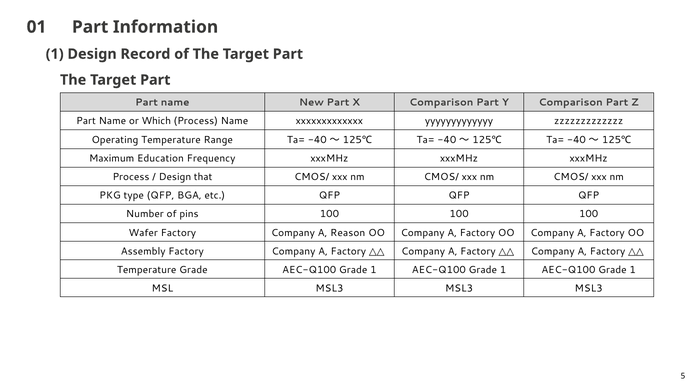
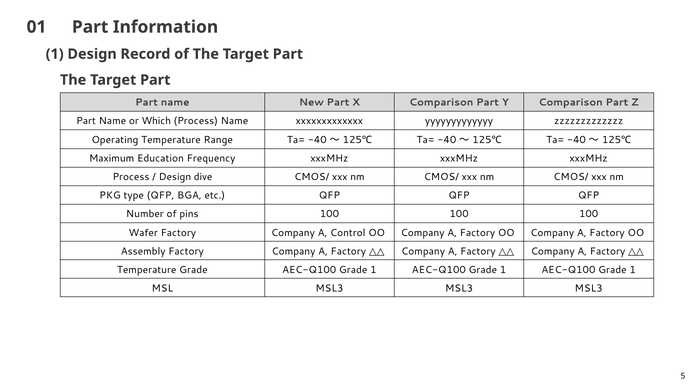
that: that -> dive (203, 177)
Reason: Reason -> Control (348, 233)
